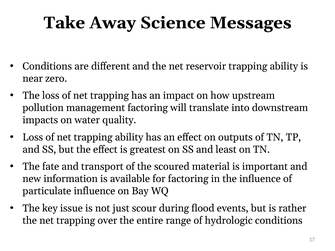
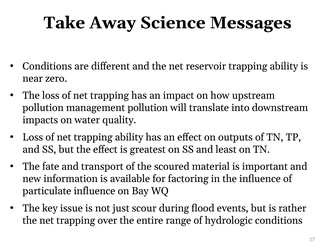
management factoring: factoring -> pollution (148, 108)
